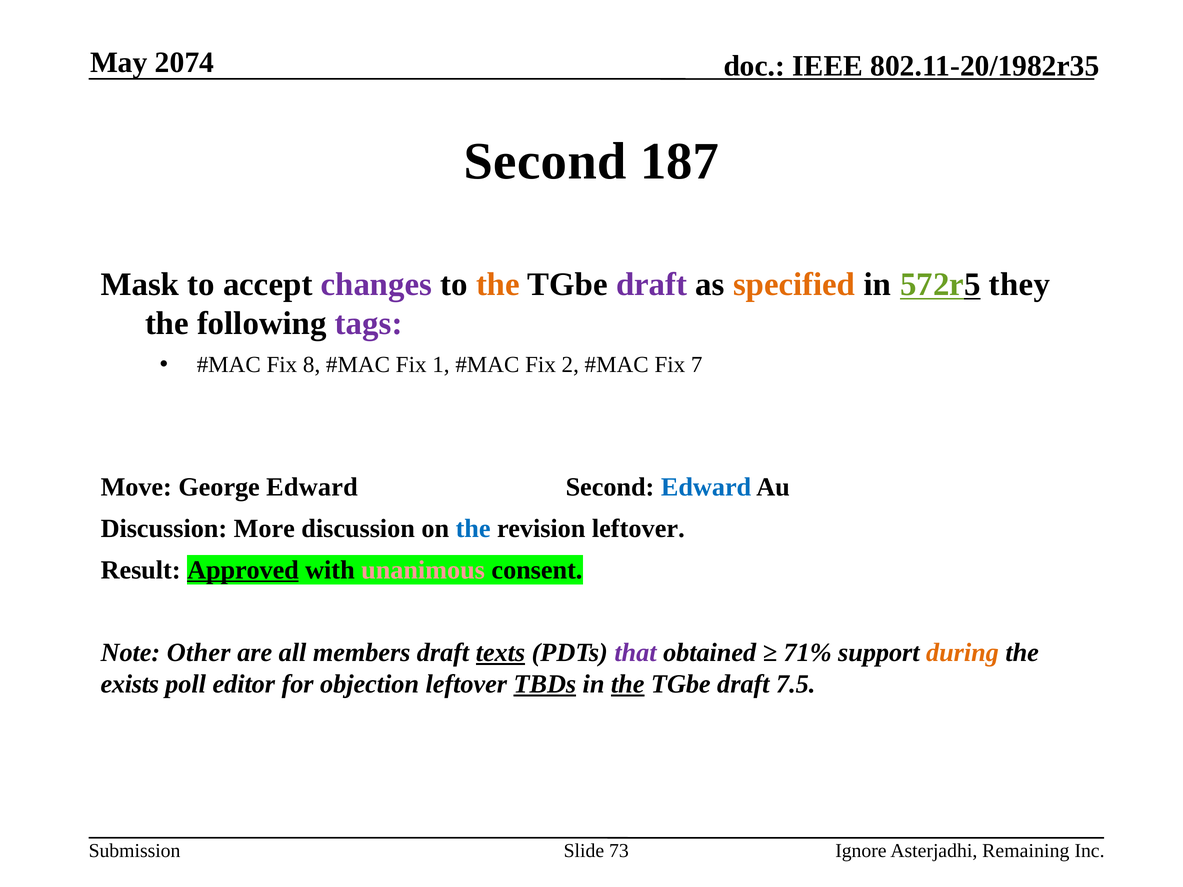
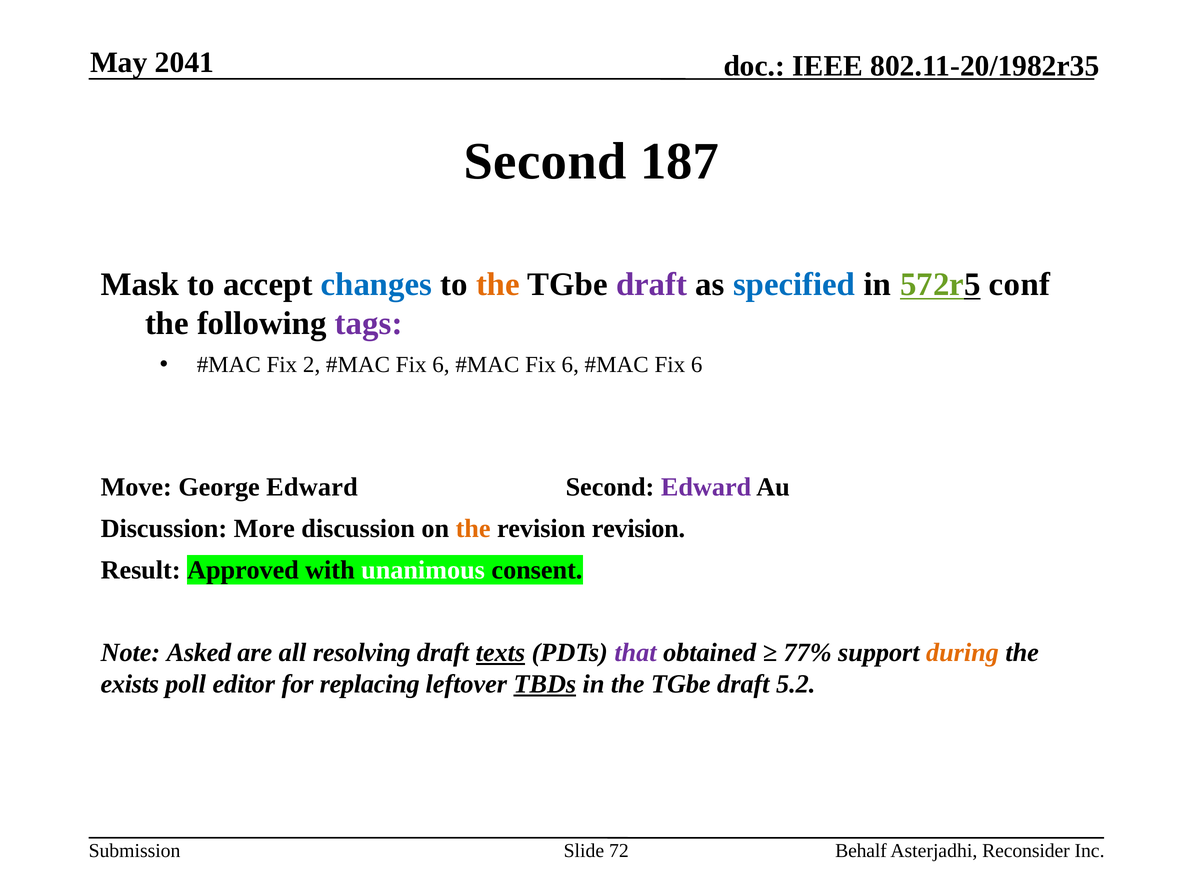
2074: 2074 -> 2041 (185, 63)
changes colour: purple -> blue (376, 284)
specified colour: orange -> blue (794, 284)
they: they -> conf (1019, 284)
8: 8 -> 2 (312, 365)
1: 1 -> 6 (441, 365)
2: 2 -> 6 (570, 365)
7: 7 -> 6 (697, 365)
Edward colour: blue -> purple (706, 487)
the colour: blue -> orange (473, 529)
revision leftover: leftover -> revision (638, 529)
Approved underline: present -> none (243, 570)
unanimous colour: pink -> white (423, 570)
Other: Other -> Asked (199, 653)
members: members -> resolving (362, 653)
71%: 71% -> 77% (808, 653)
objection: objection -> replacing (370, 684)
the underline: present -> none (628, 684)
7.5: 7.5 -> 5.2 (796, 684)
73: 73 -> 72 (619, 851)
Ignore: Ignore -> Behalf (861, 851)
Remaining: Remaining -> Reconsider (1026, 851)
